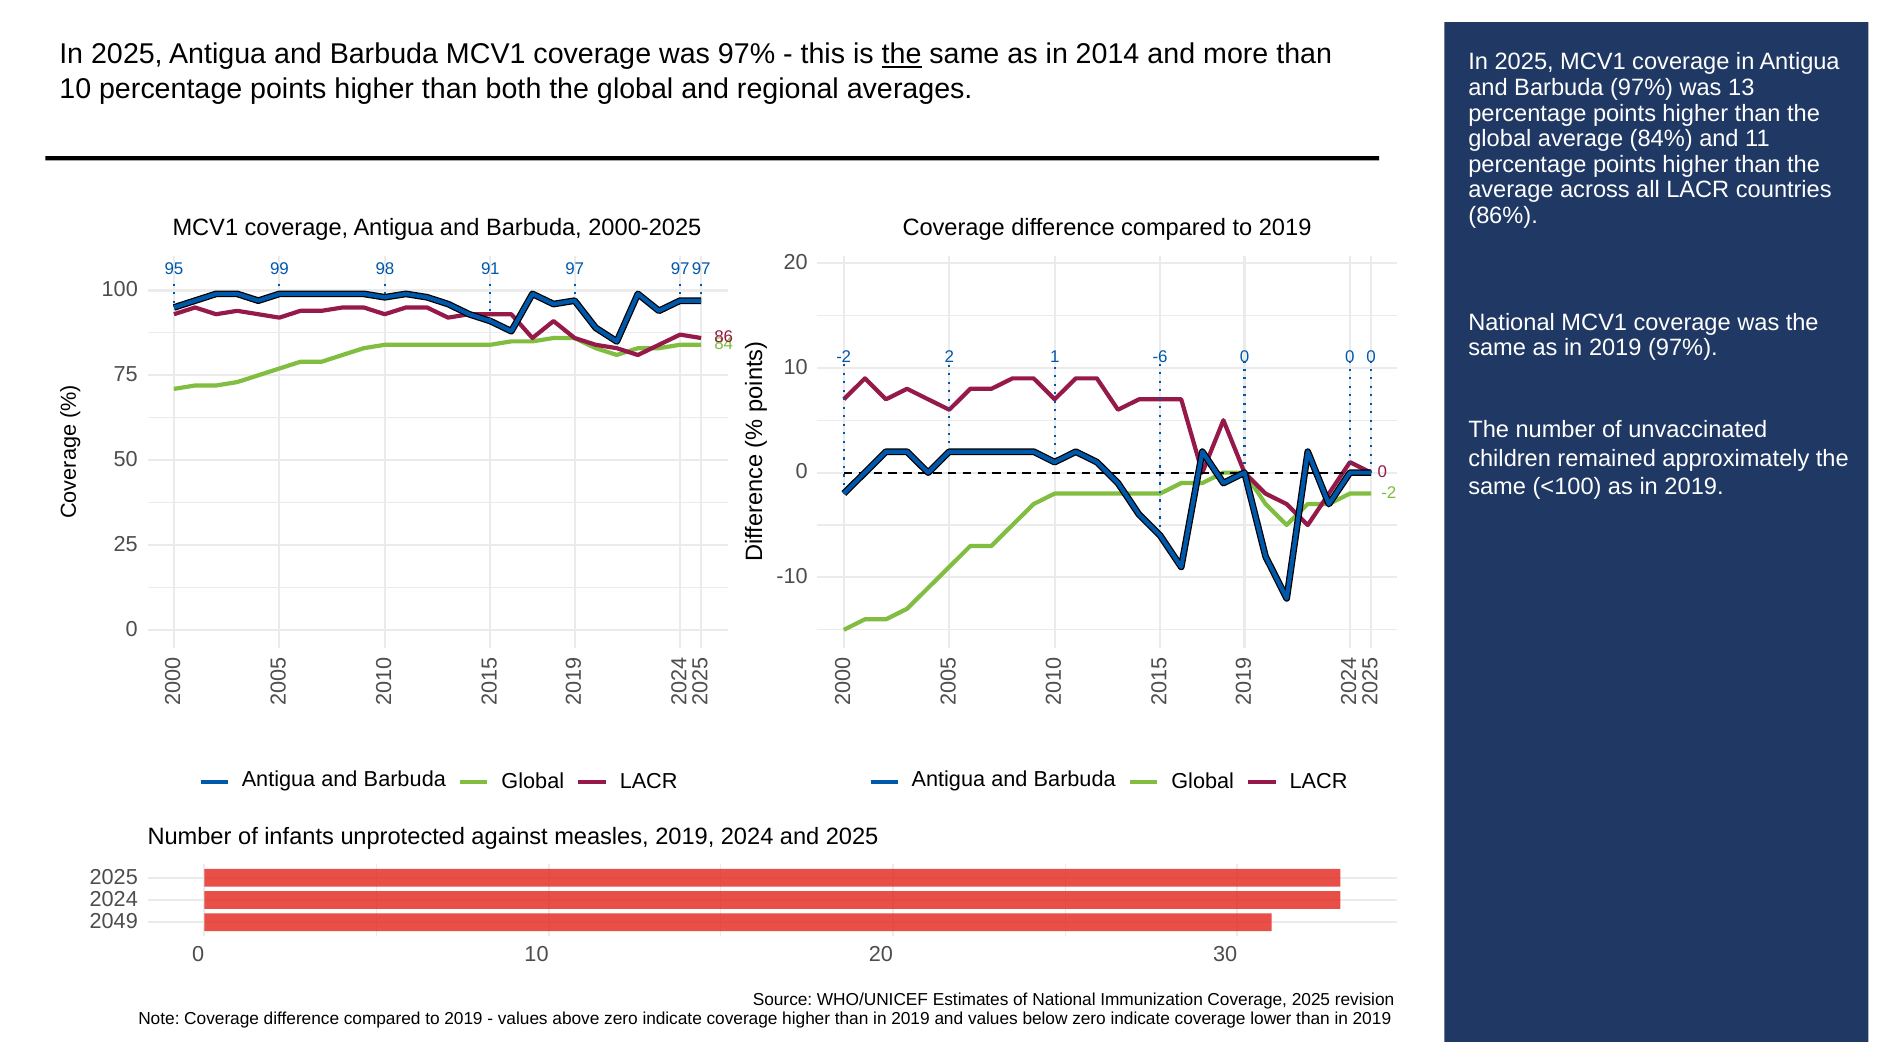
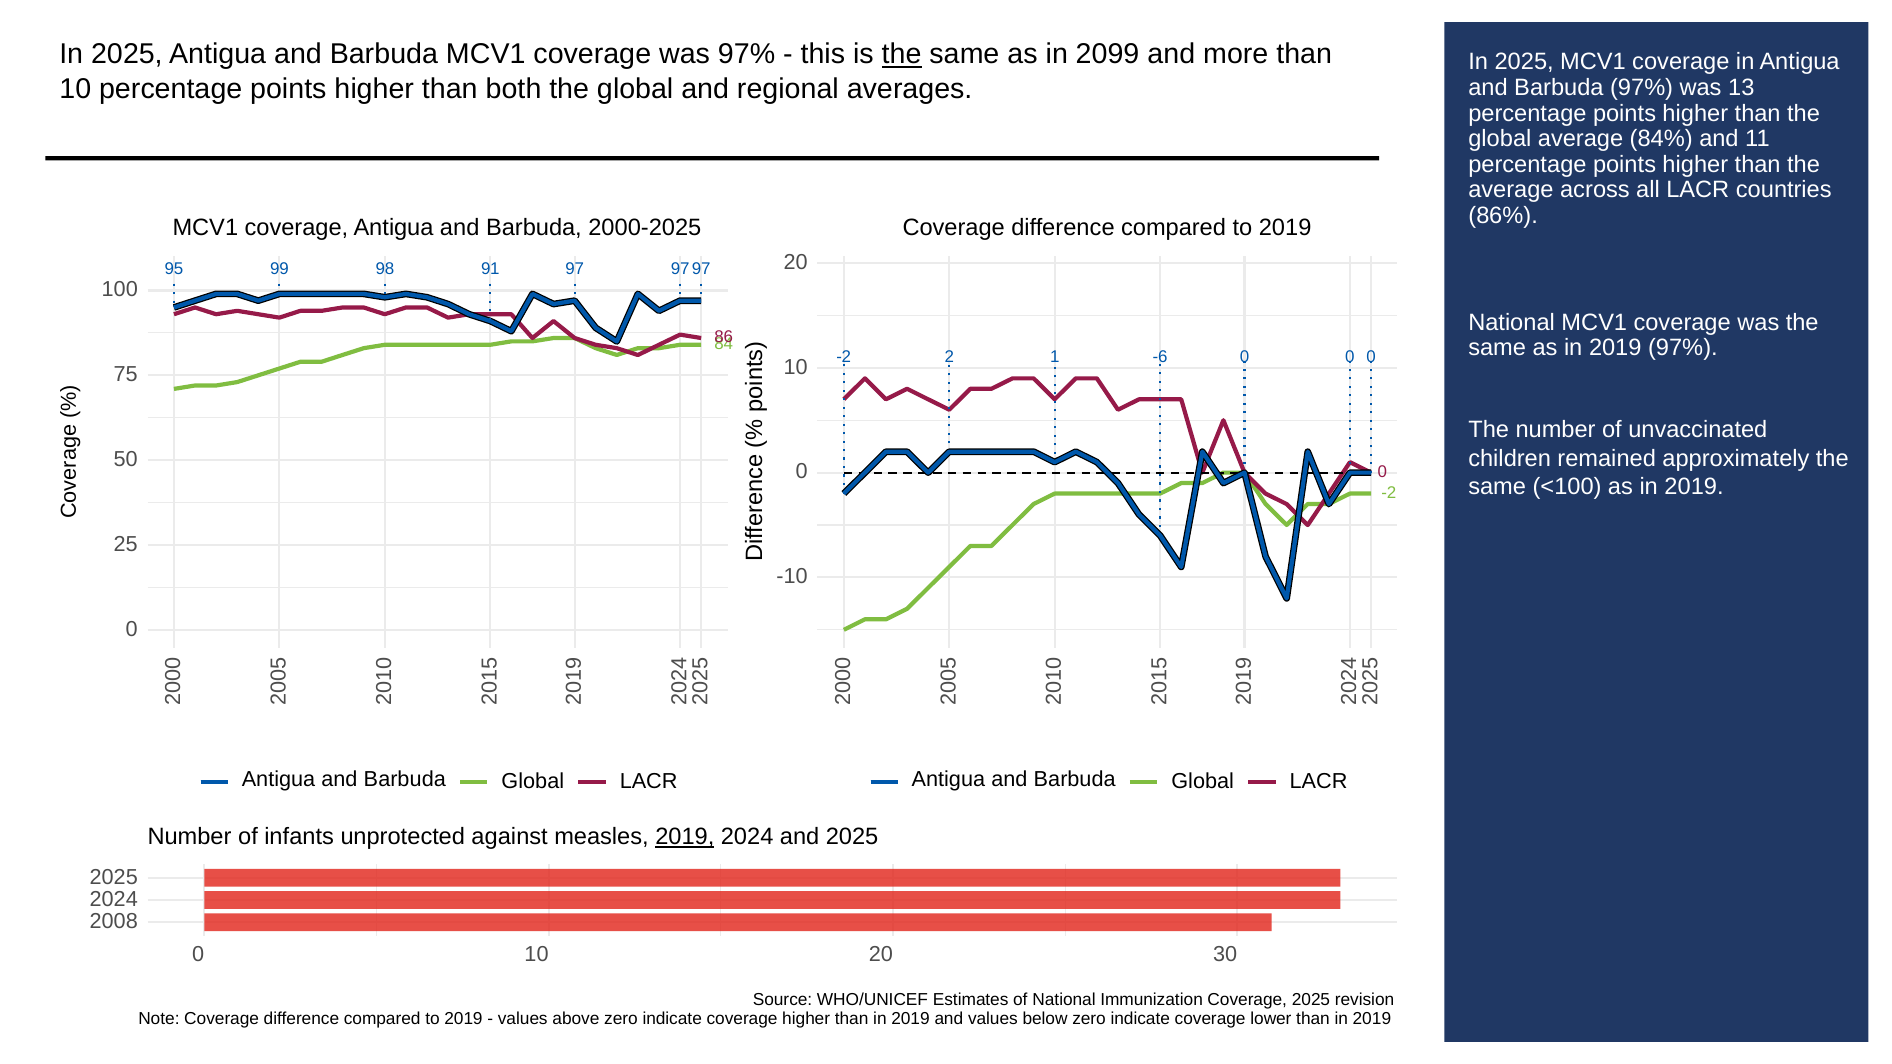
2014: 2014 -> 2099 (1108, 55)
2019 underline: none -> present (685, 837)
2049: 2049 -> 2008 (114, 922)
